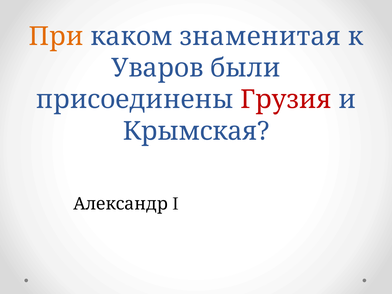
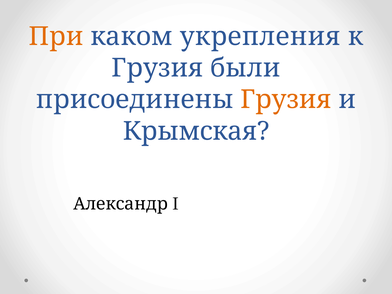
знаменитая: знаменитая -> укрепления (260, 36)
Уваров: Уваров -> Грузия (157, 68)
Грузия colour: red -> orange (286, 100)
